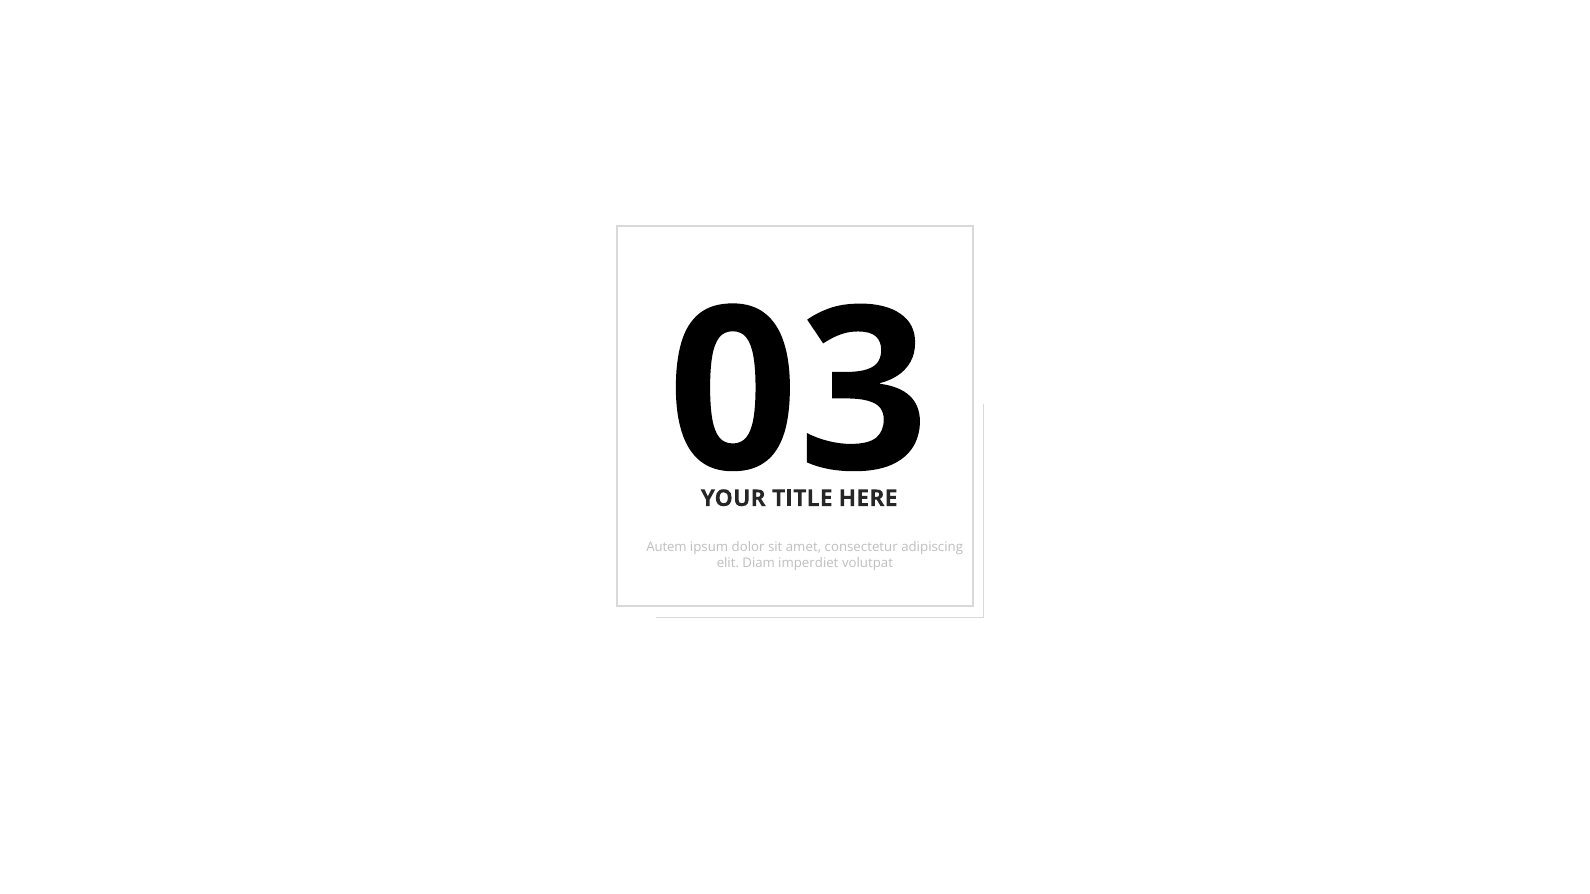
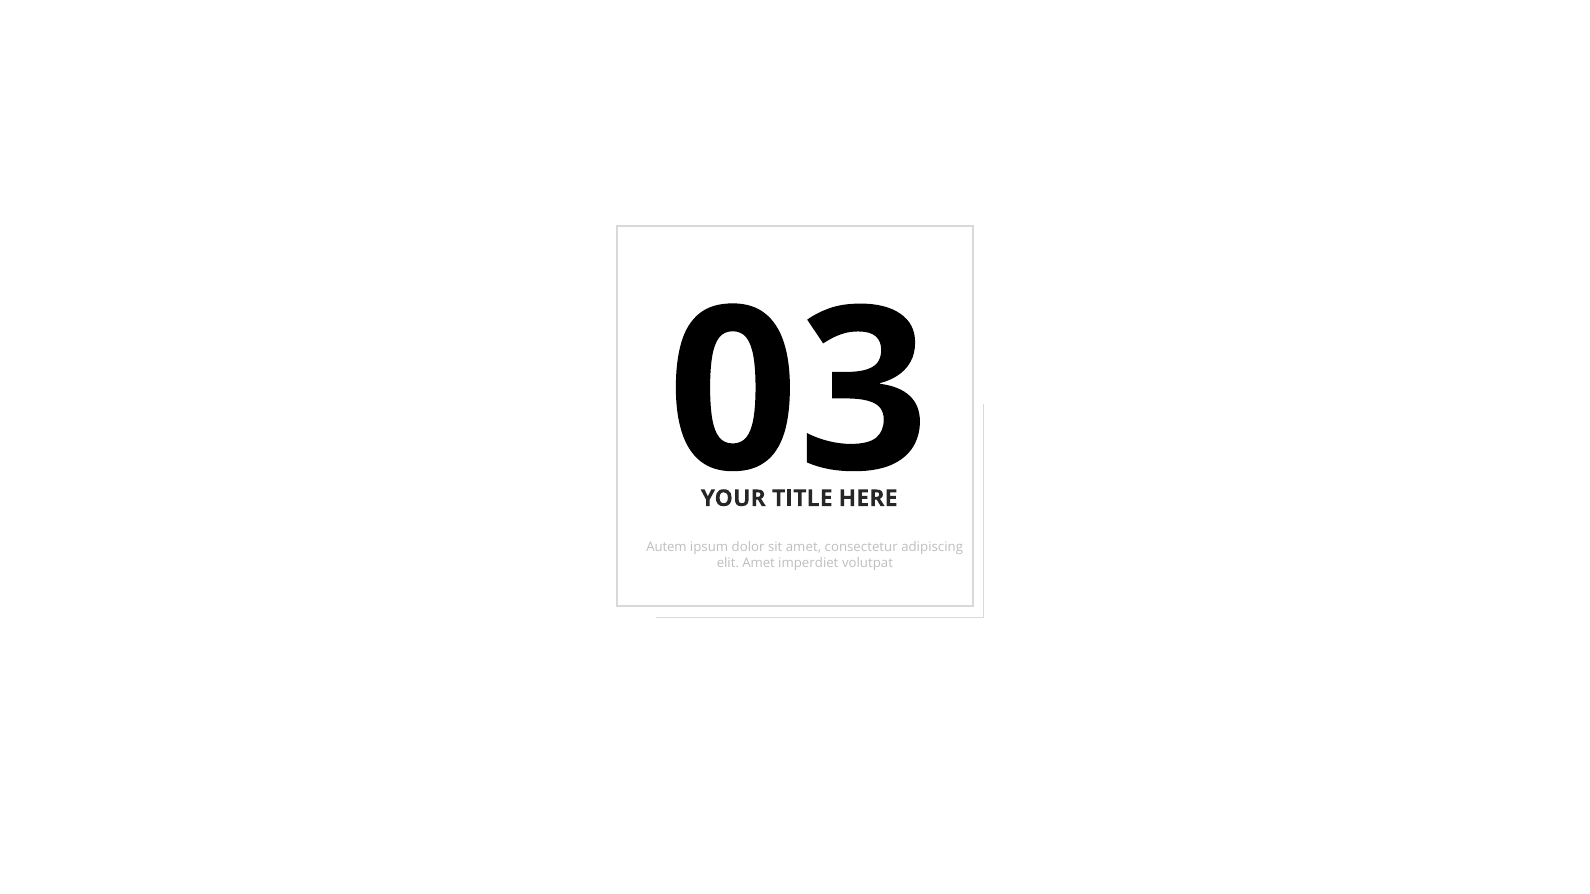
elit Diam: Diam -> Amet (759, 563)
